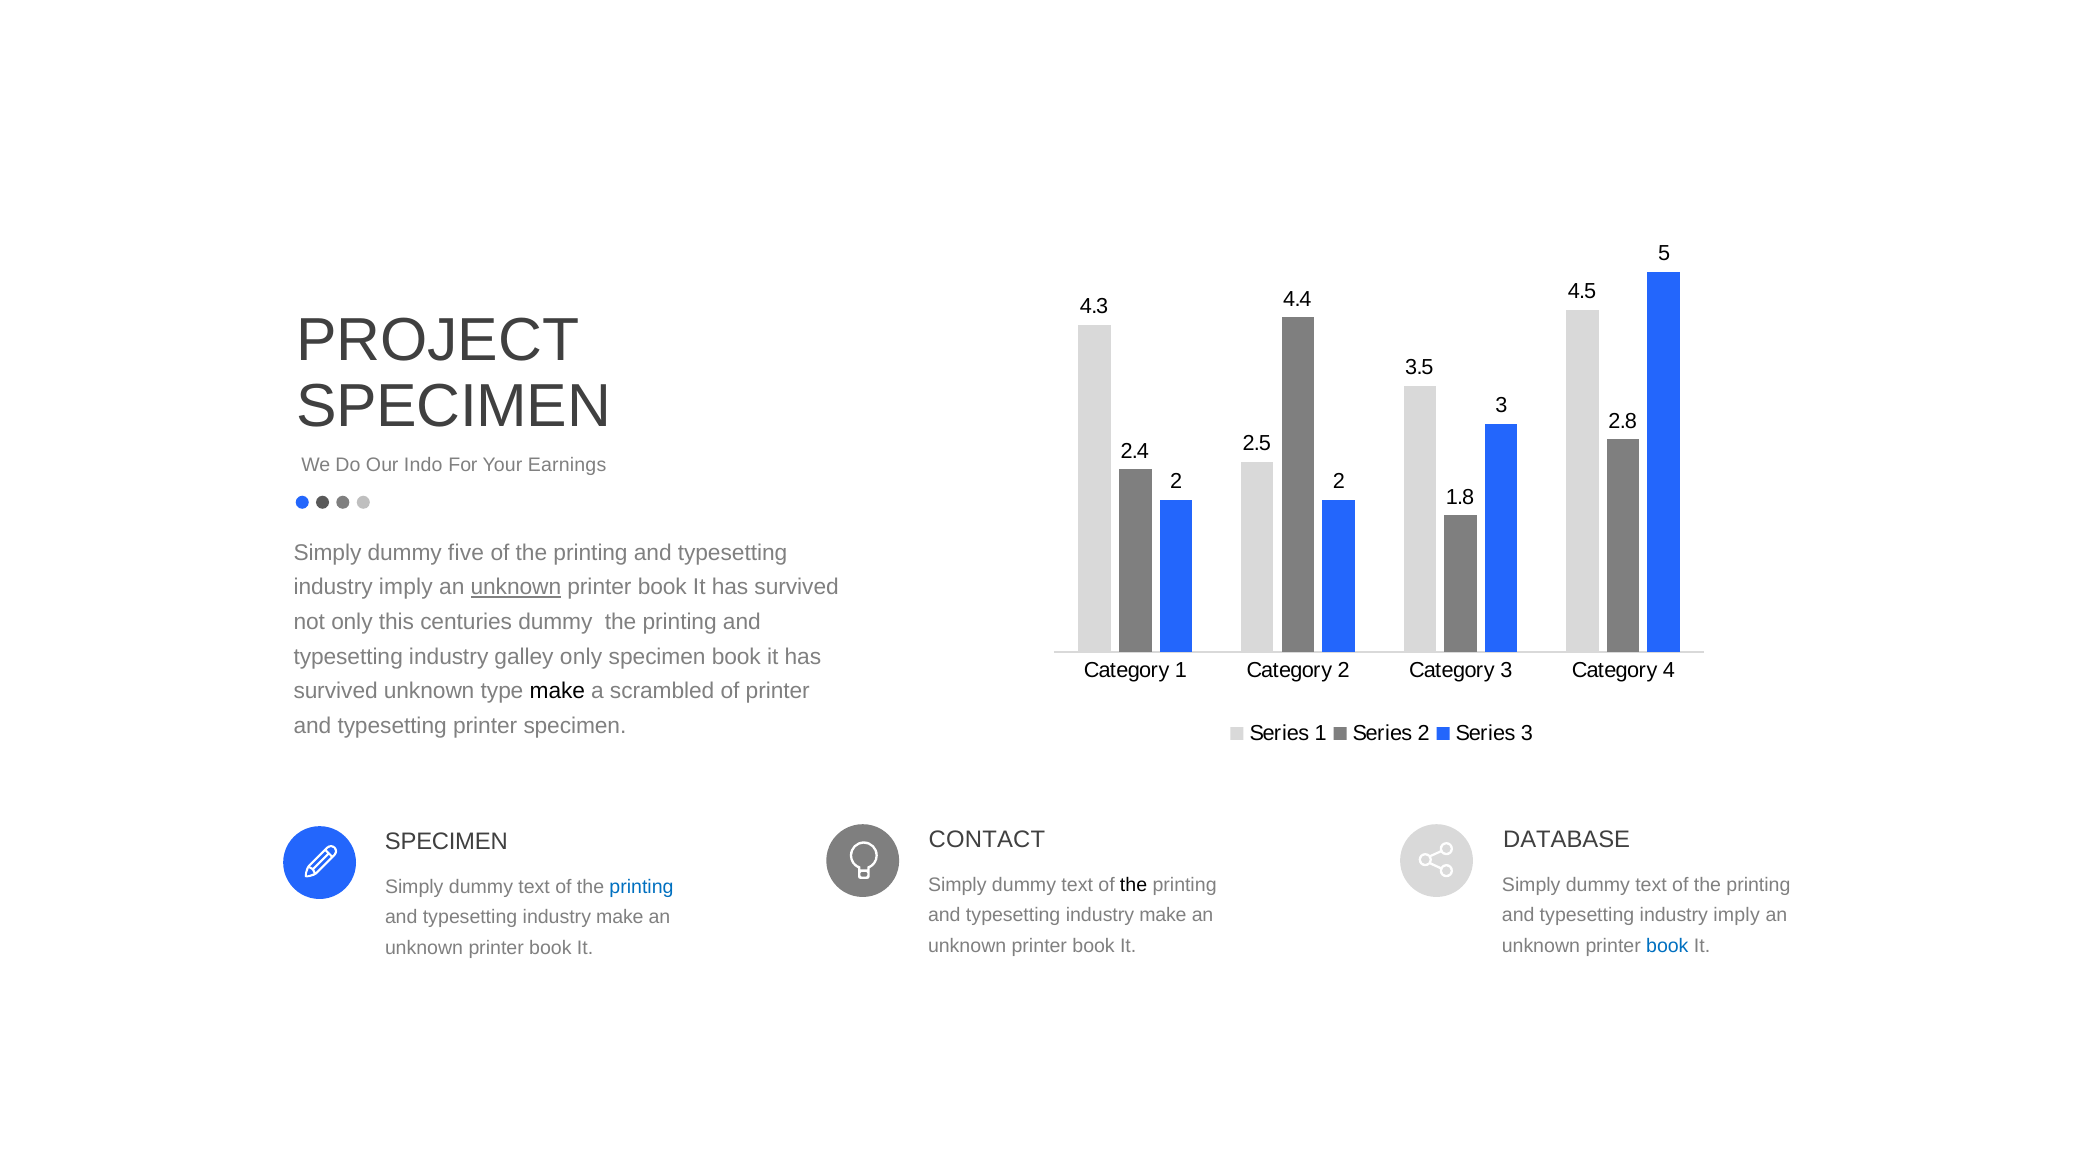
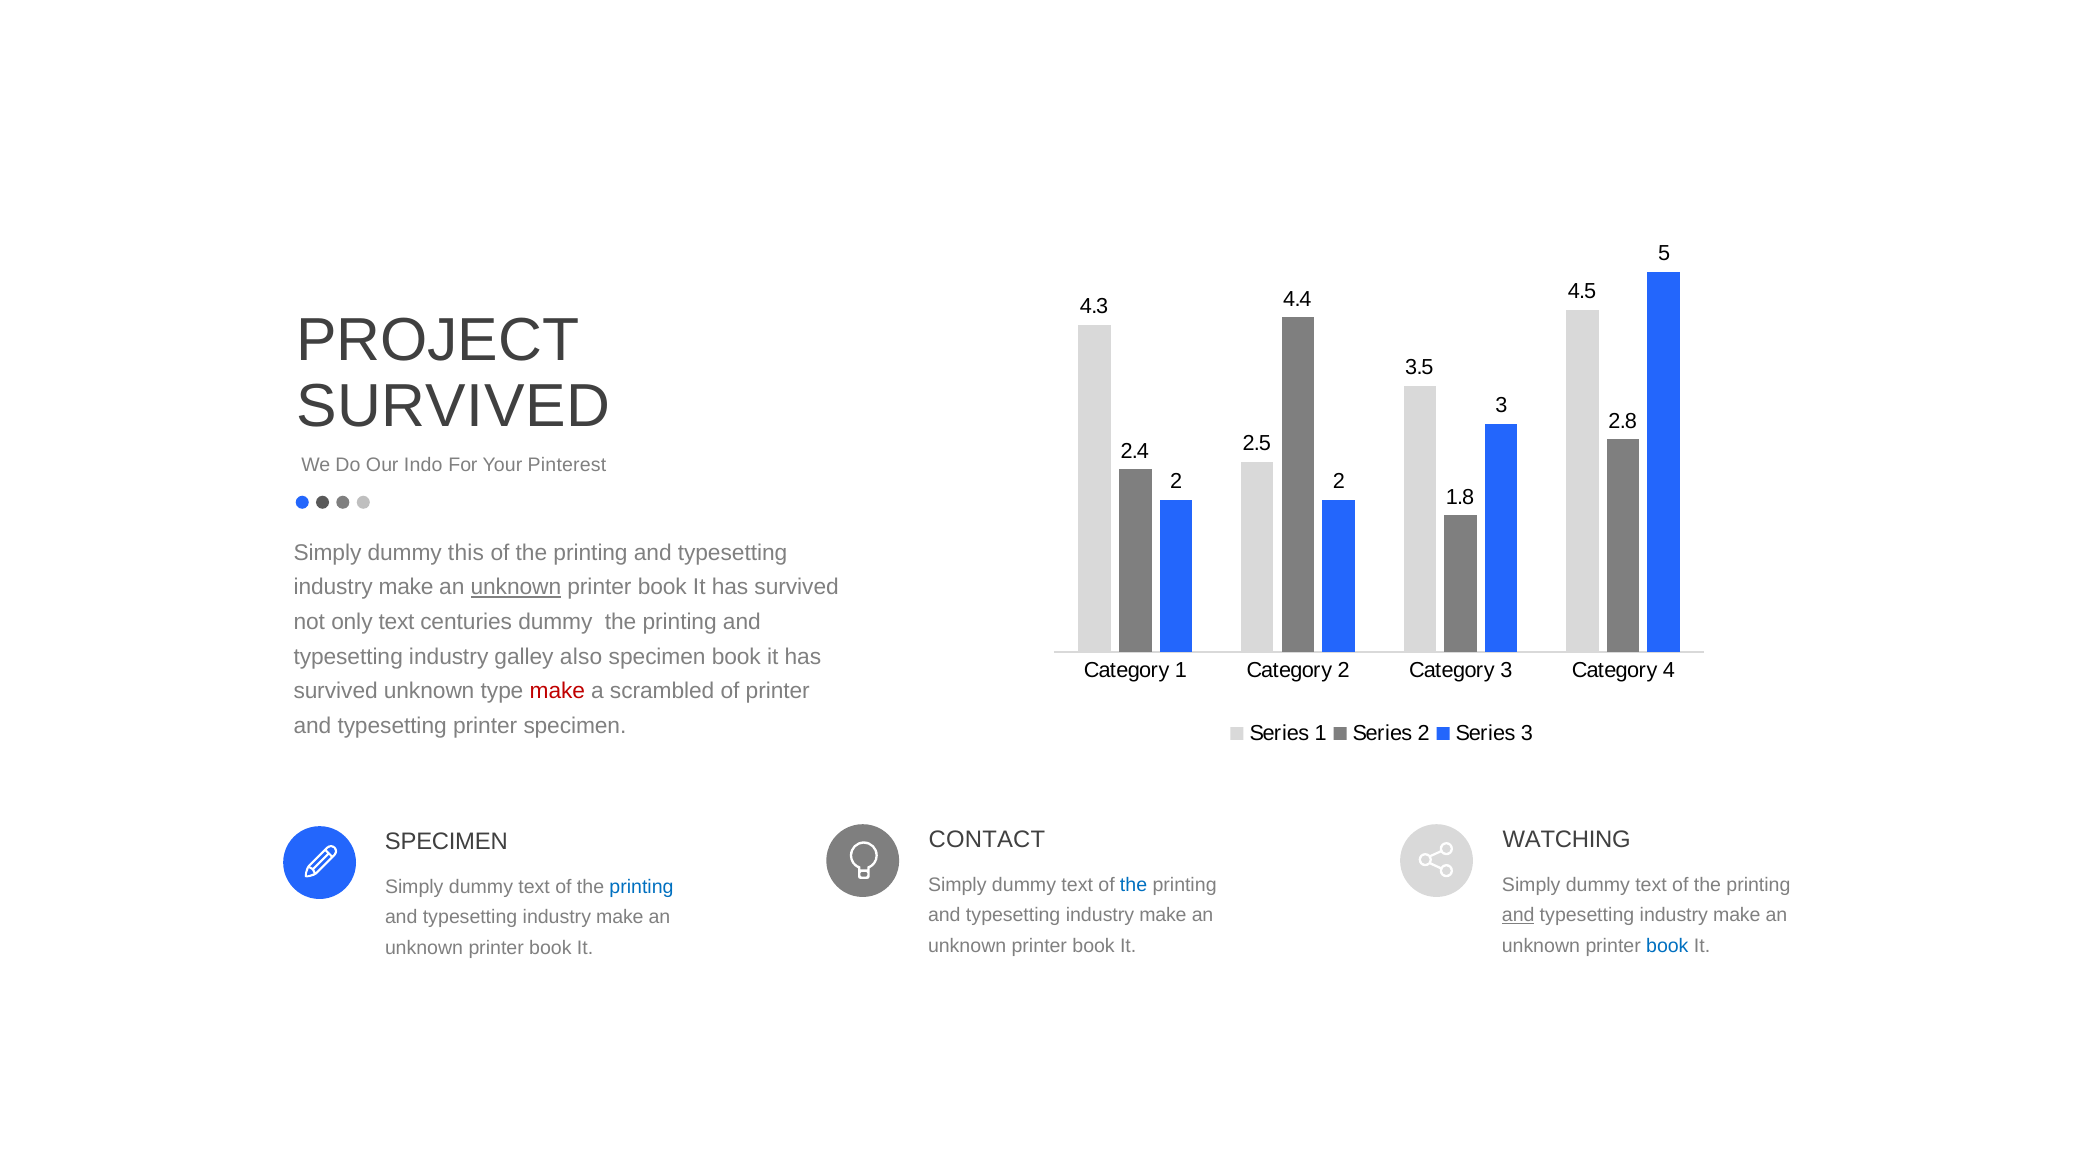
SPECIMEN: SPECIMEN -> SURVIVED (453, 406)
Earnings: Earnings -> Pinterest (567, 465)
five: five -> this (466, 553)
imply: imply -> make (406, 587)
only this: this -> text (397, 622)
galley only: only -> also (581, 657)
make colour: black -> red (557, 691)
DATABASE: DATABASE -> WATCHING (1567, 840)
the colour: black -> blue (1134, 885)
and underline: none -> present (1518, 915)
imply: imply -> make (1737, 915)
